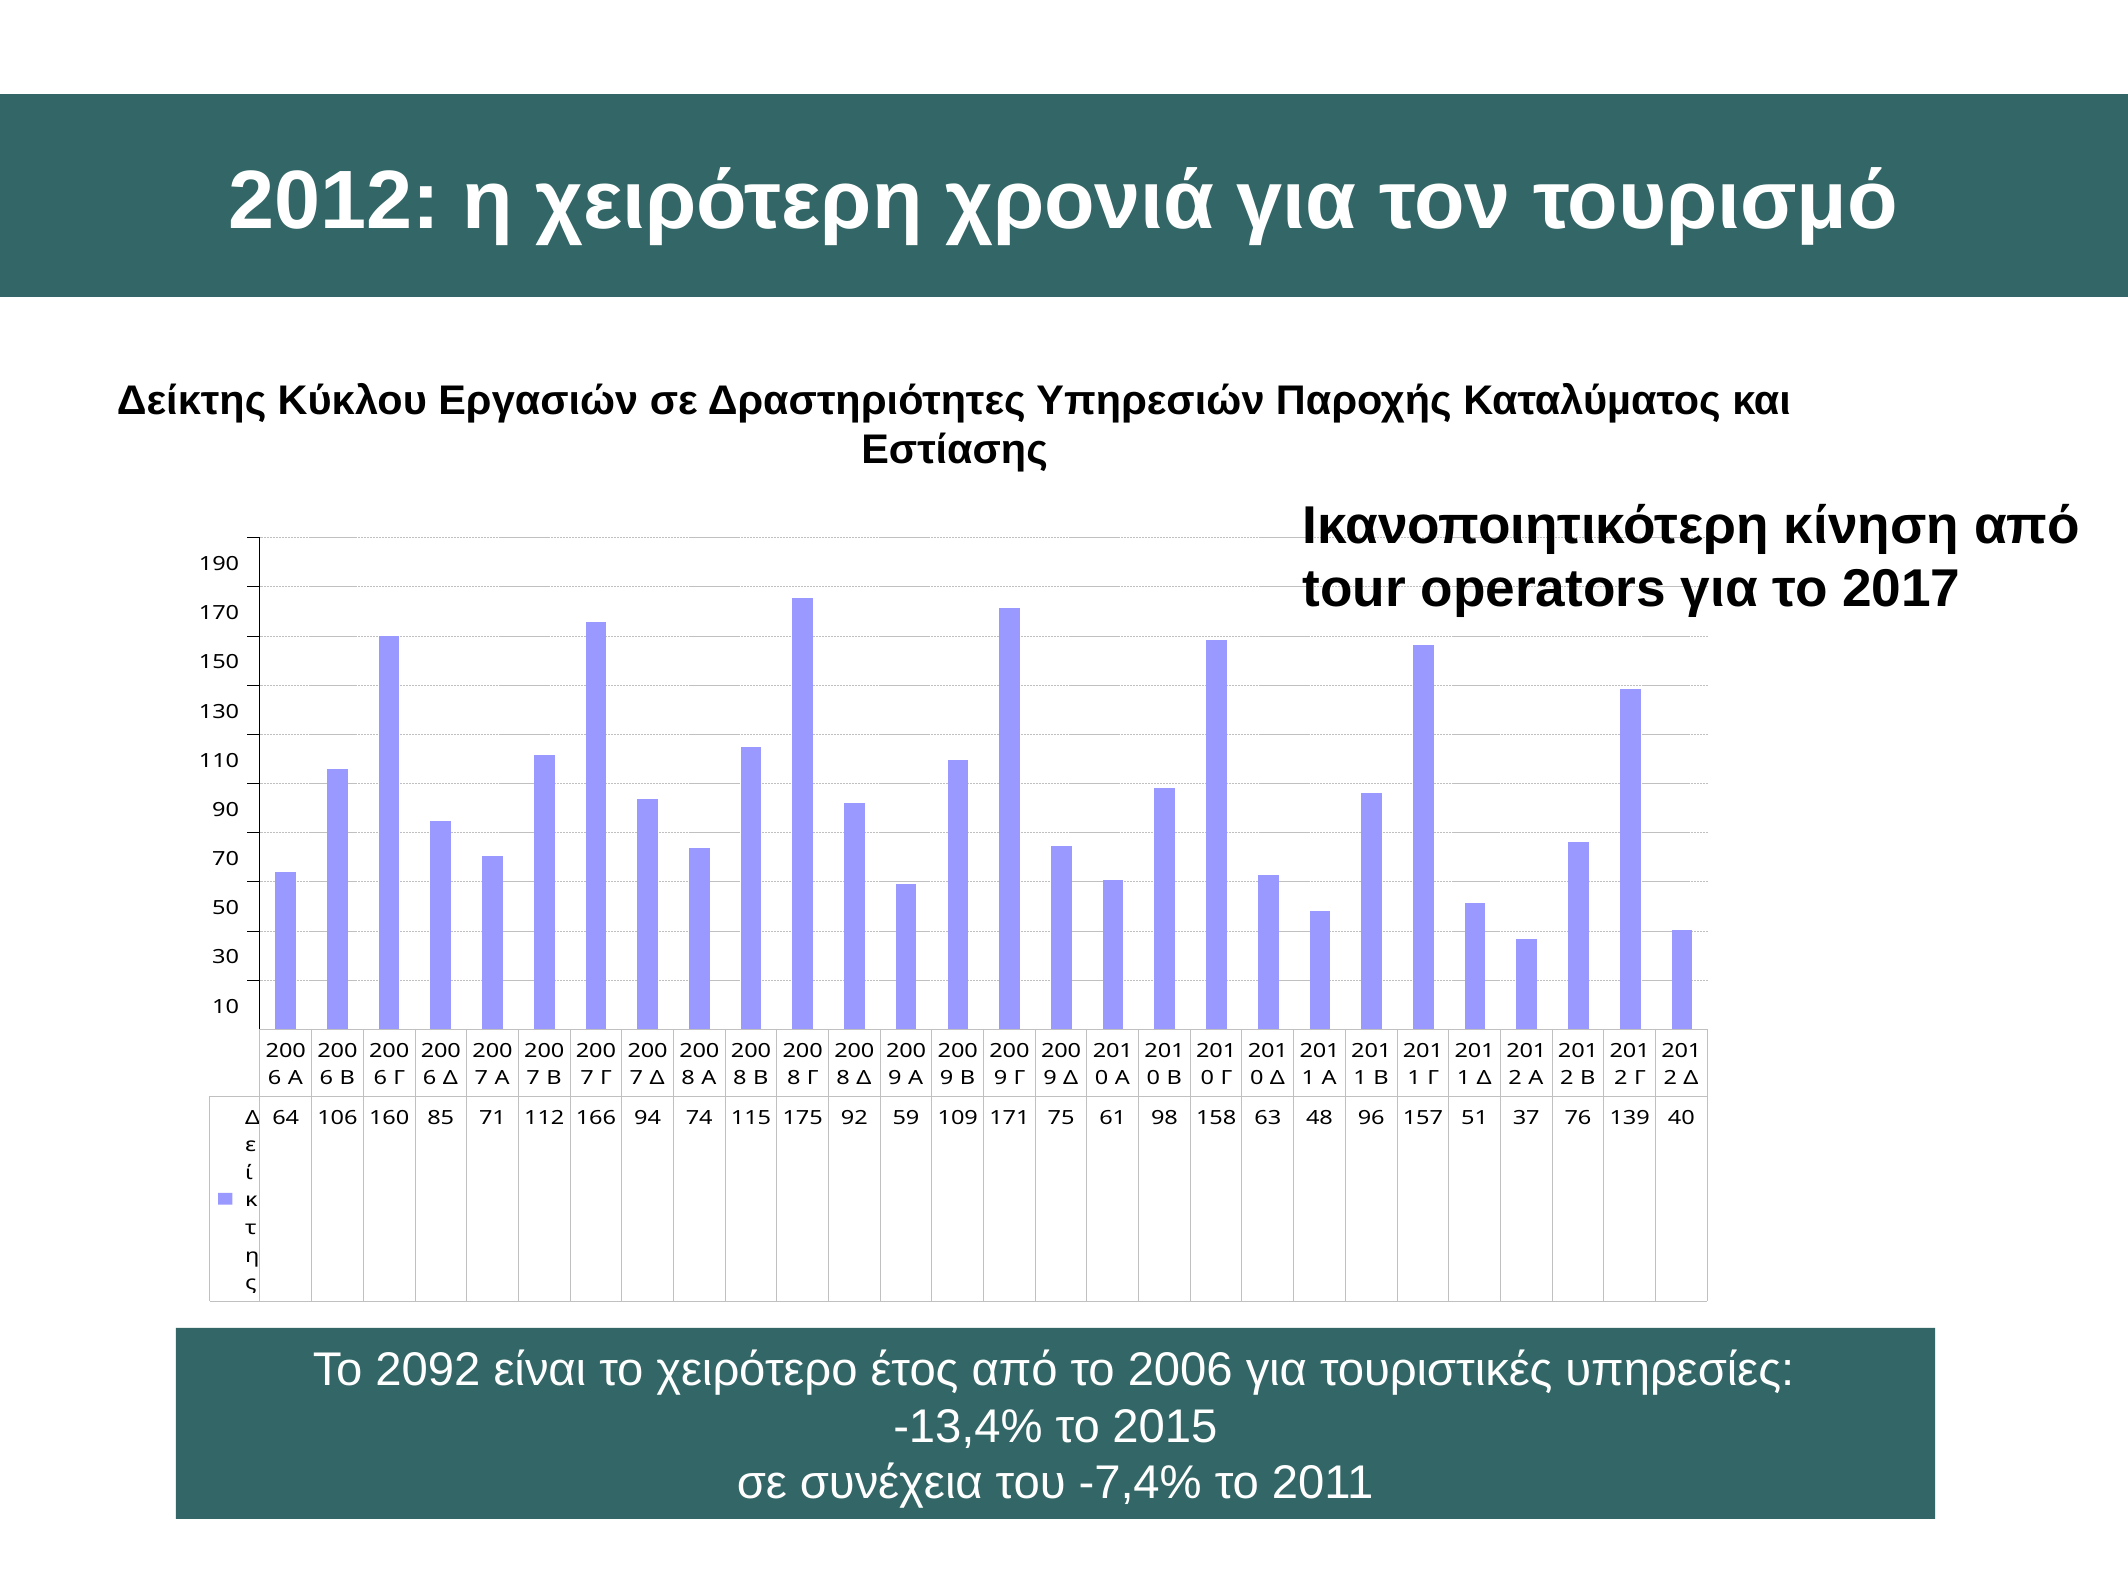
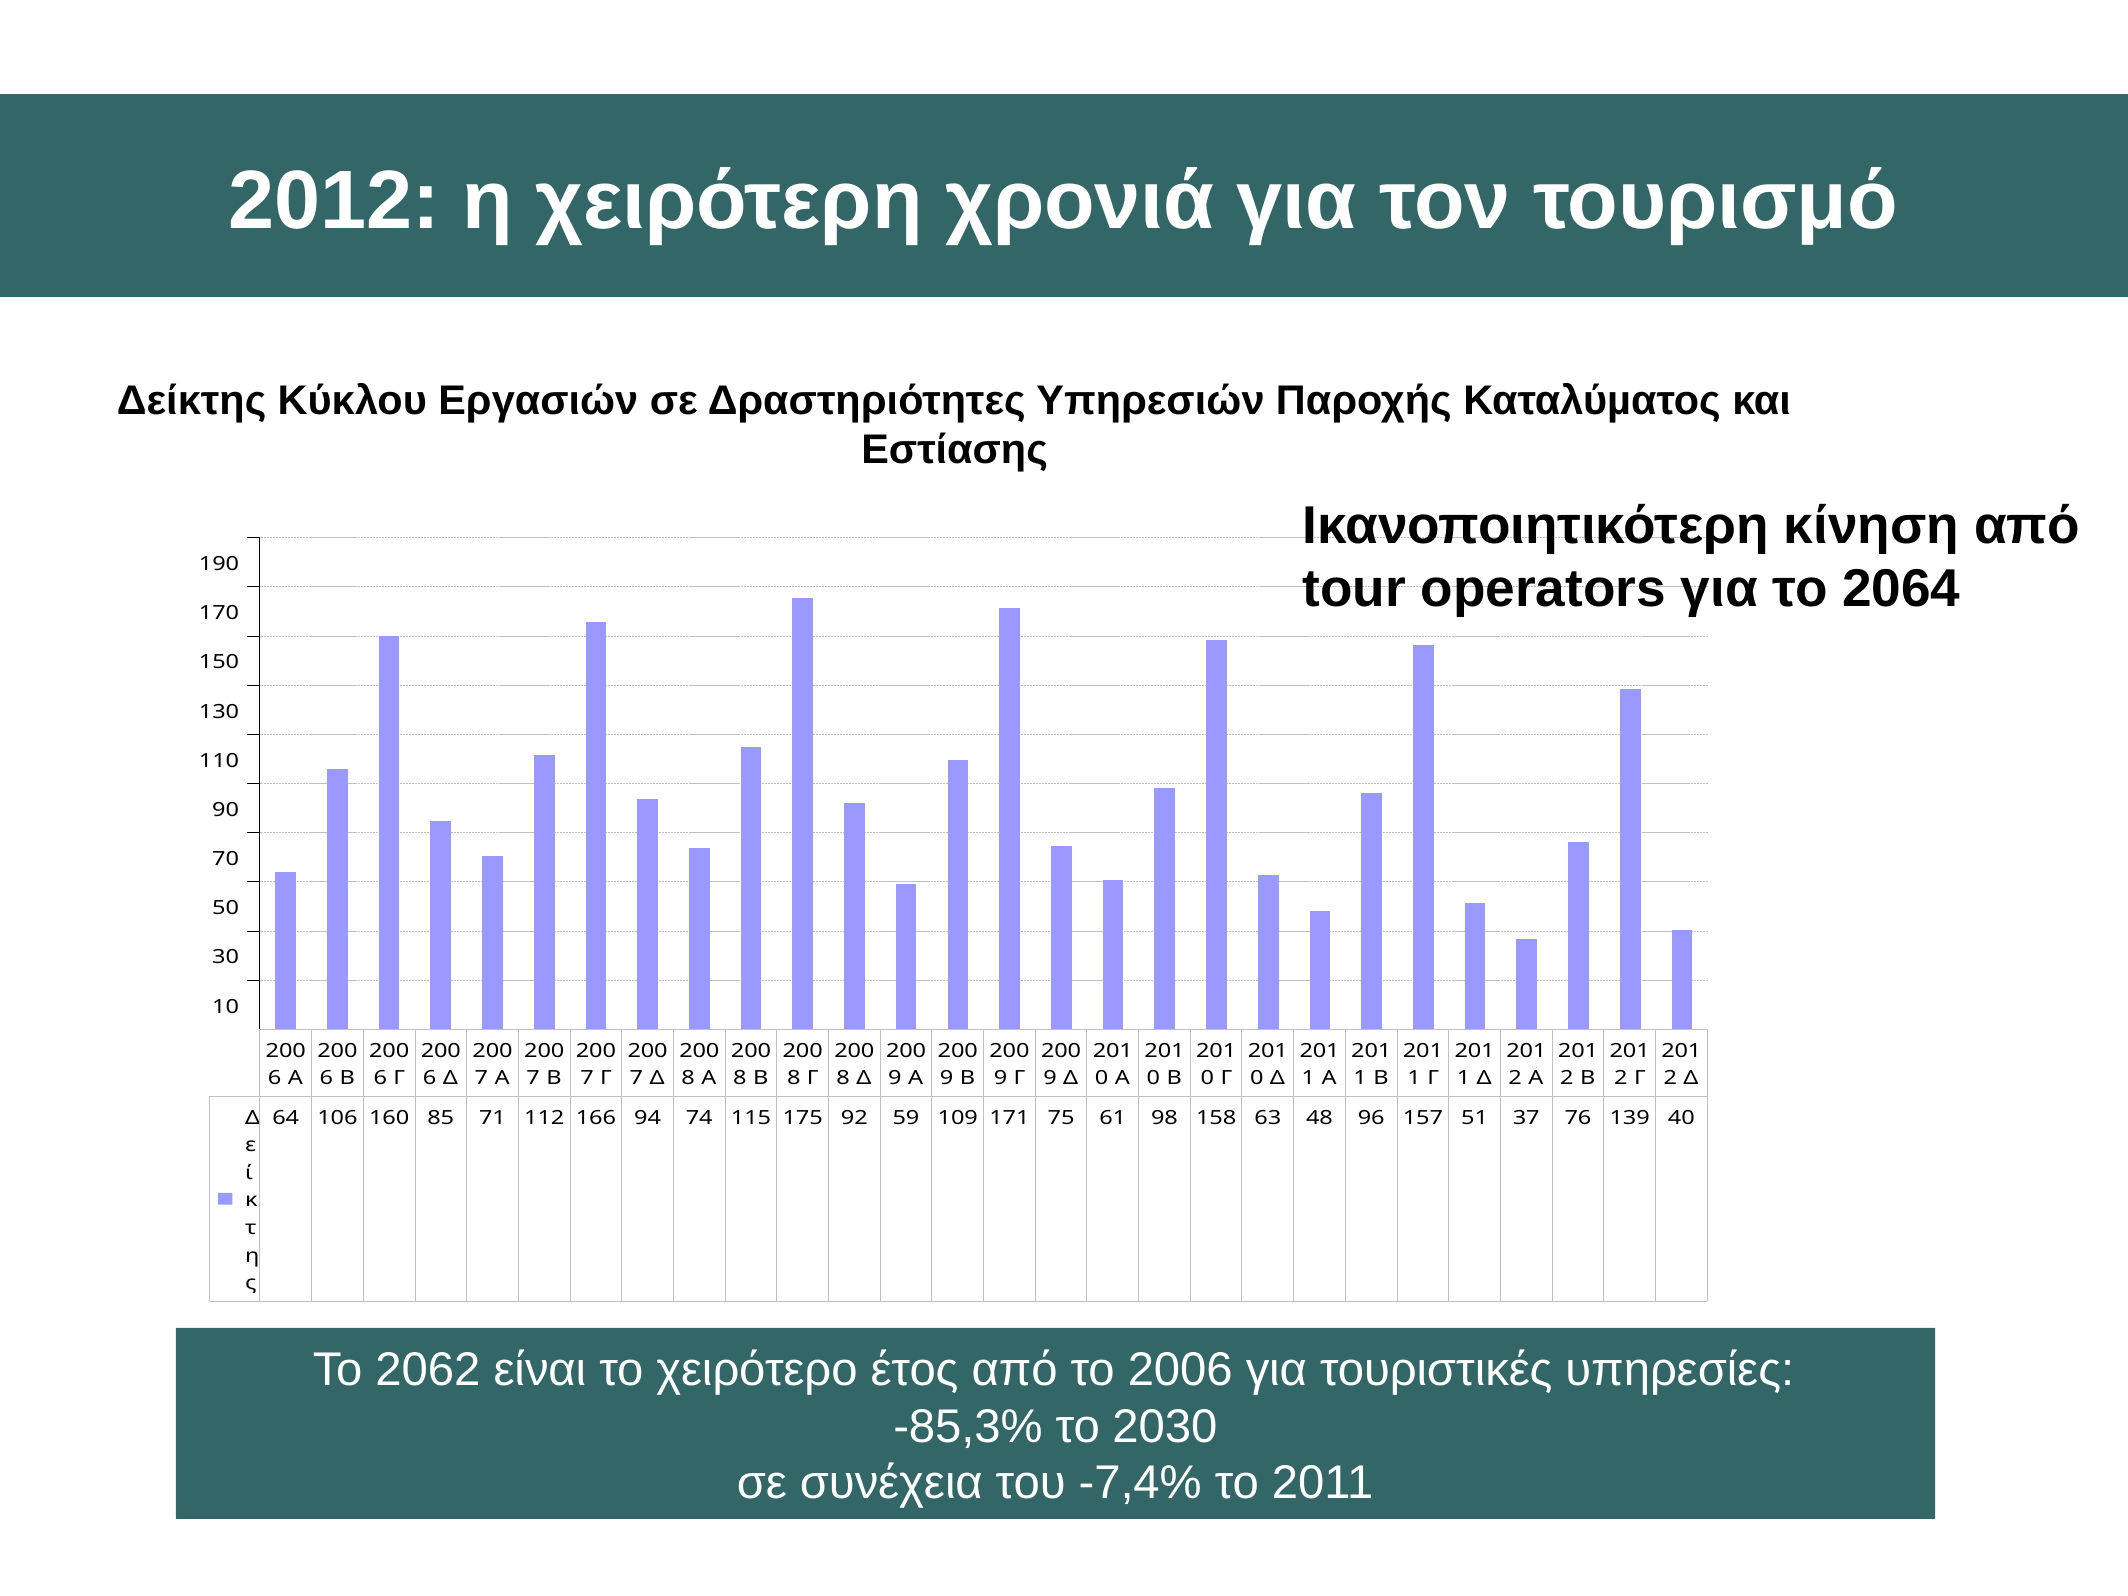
2017: 2017 -> 2064 (1901, 589)
2092: 2092 -> 2062 (428, 1370)
-13,4%: -13,4% -> -85,3% (968, 1427)
2015: 2015 -> 2030 (1165, 1427)
